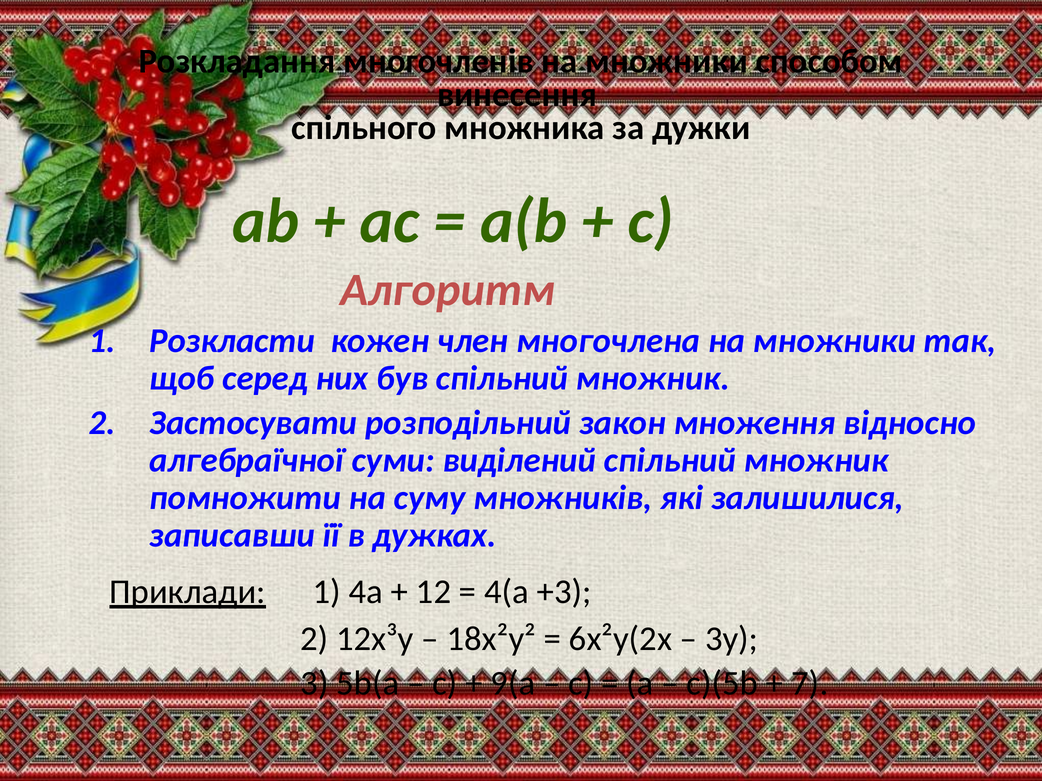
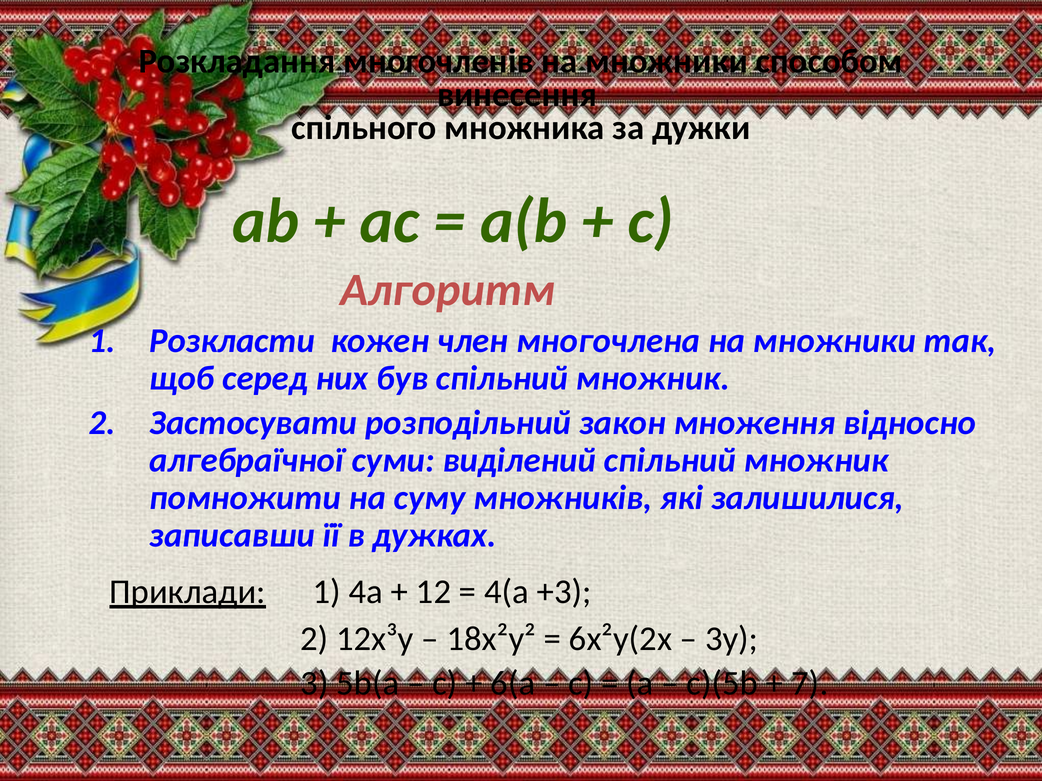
9(a: 9(a -> 6(a (513, 684)
